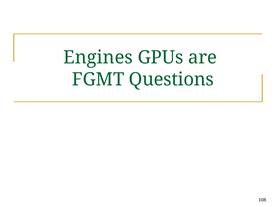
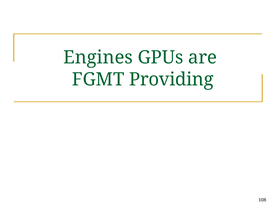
Questions: Questions -> Providing (171, 79)
